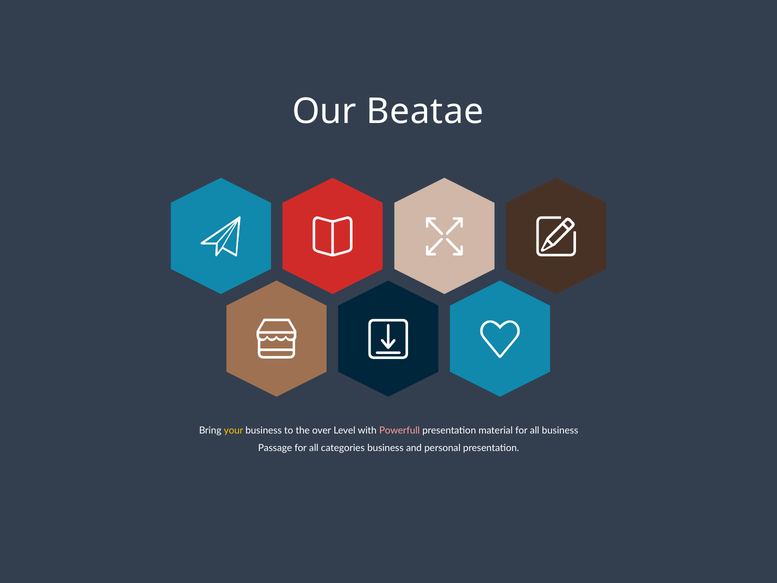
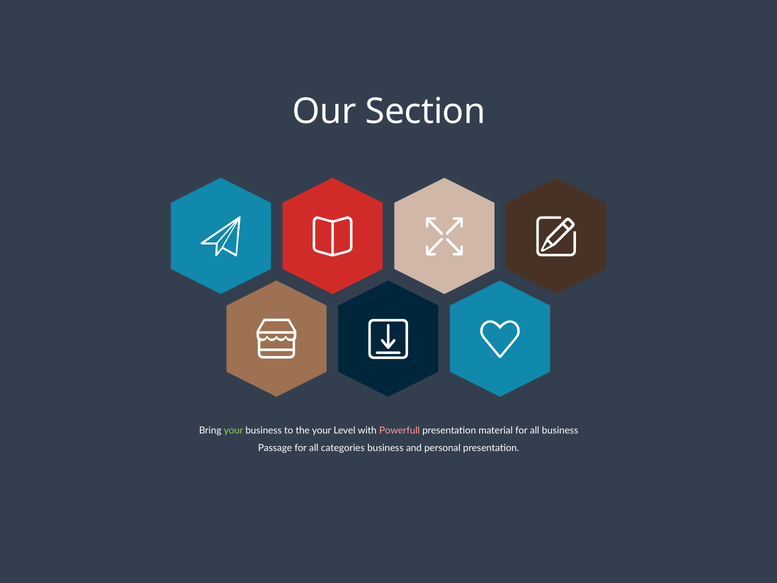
Beatae: Beatae -> Section (425, 111)
your colour: yellow -> light green (233, 430)
the over: over -> your (322, 430)
